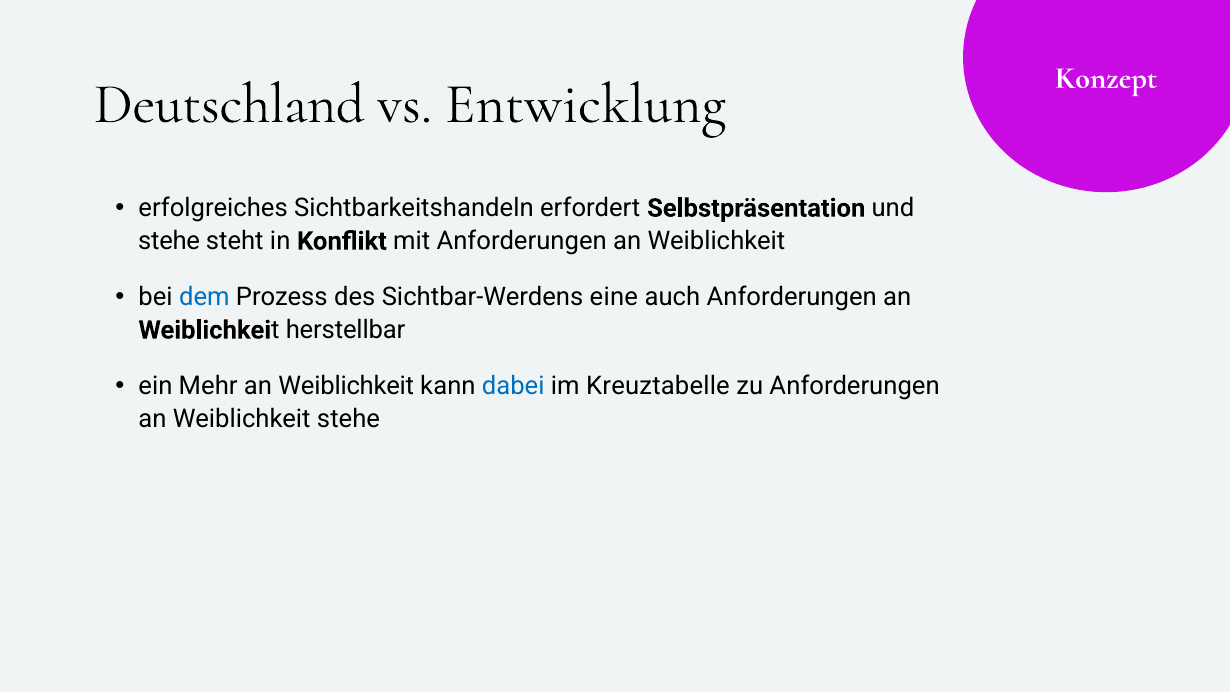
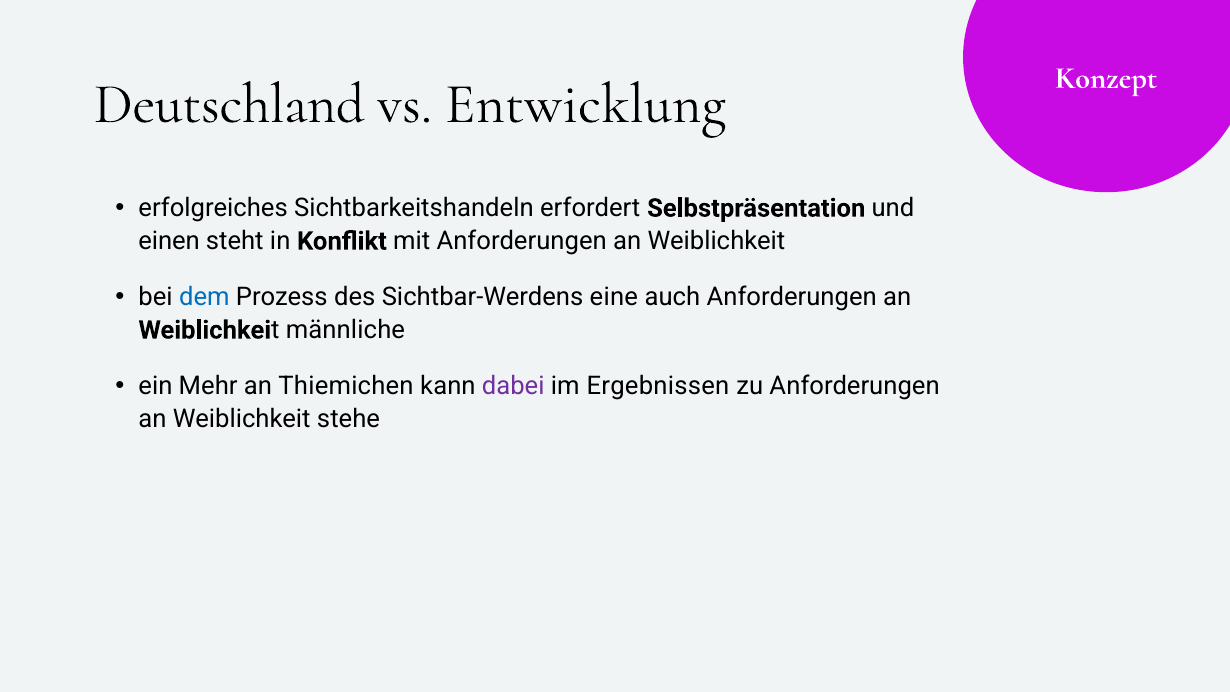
stehe: stehe -> einen (169, 241)
herstellbar: herstellbar -> männliche (345, 330)
Mehr an Weiblichkeit: Weiblichkeit -> Thiemichen (346, 386)
dabei colour: blue -> purple (513, 386)
Kreuztabelle: Kreuztabelle -> Ergebnissen (658, 386)
